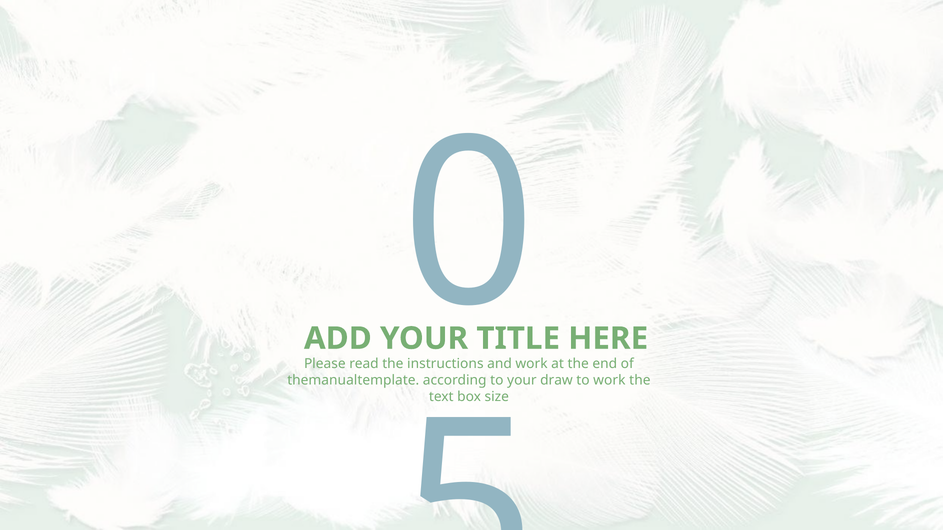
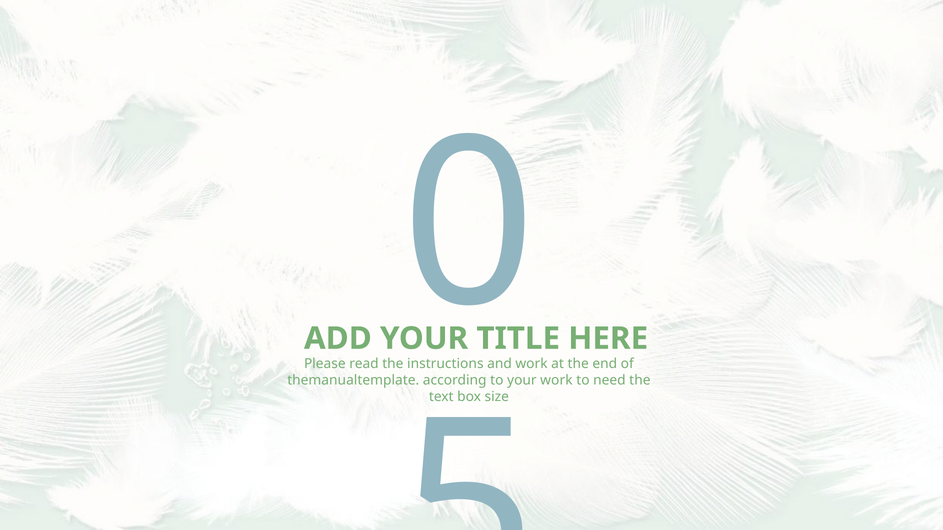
draw: draw -> work (556, 381)
to work: work -> need (609, 381)
